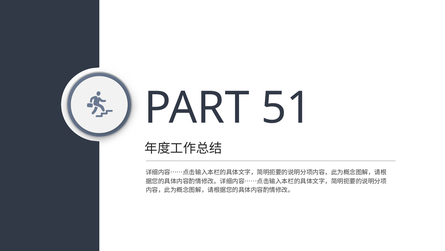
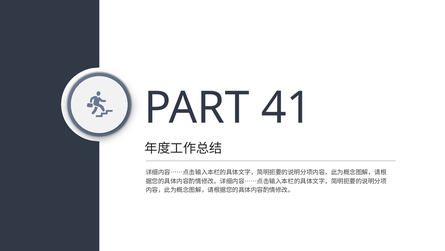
51: 51 -> 41 (287, 108)
